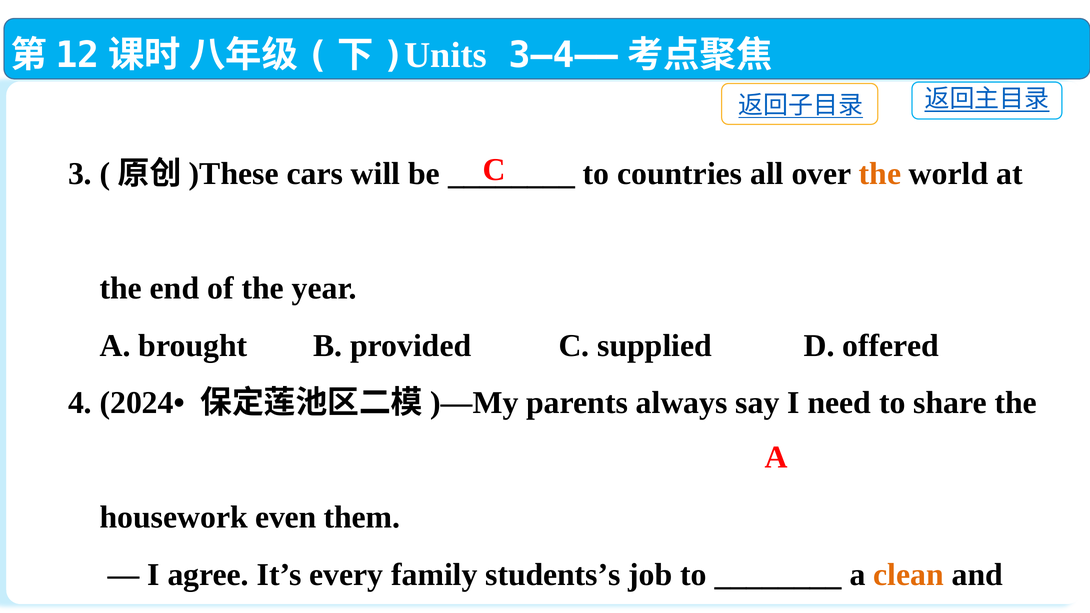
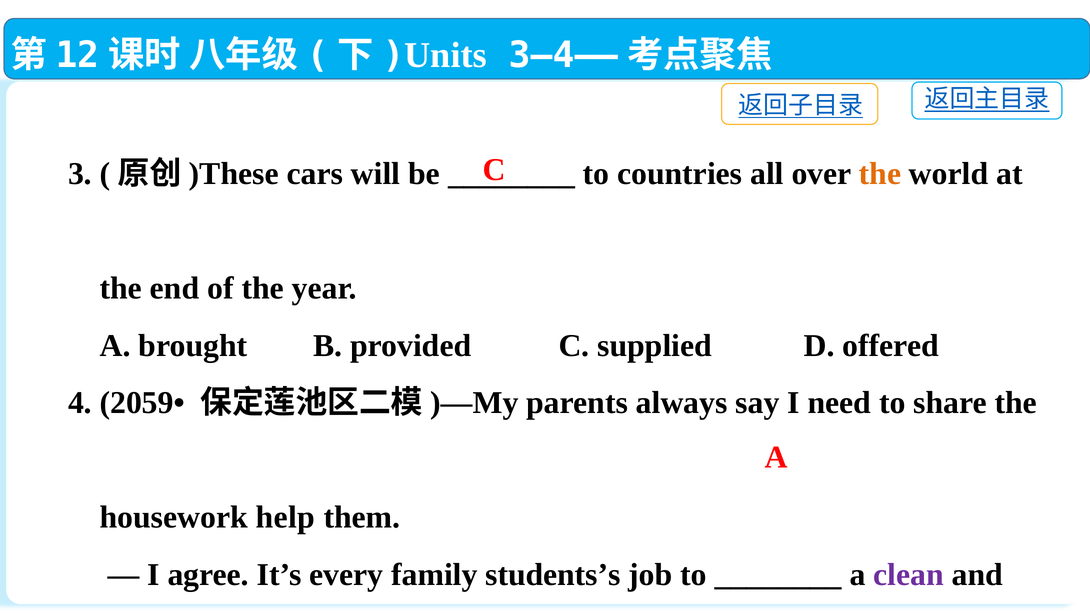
2024•: 2024• -> 2059• (142, 403)
even: even -> help (285, 518)
clean colour: orange -> purple (908, 575)
